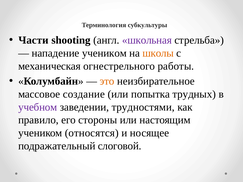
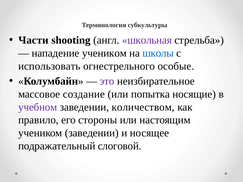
школы colour: orange -> blue (158, 53)
механическая: механическая -> использовать (49, 66)
работы: работы -> особые (176, 66)
это colour: orange -> purple (107, 81)
трудных: трудных -> носящие (194, 94)
трудностями: трудностями -> количеством (143, 107)
учеником относятся: относятся -> заведении (92, 133)
